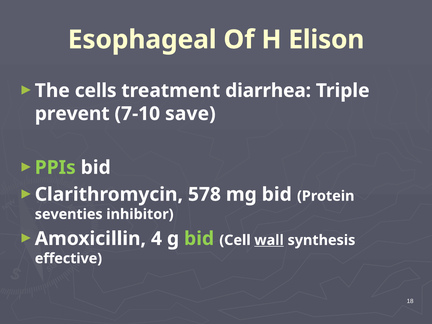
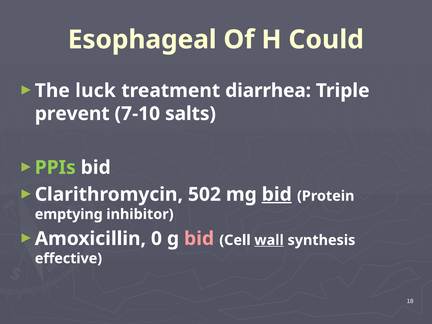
Elison: Elison -> Could (326, 40)
cells: cells -> luck (95, 91)
save: save -> salts (191, 114)
578: 578 -> 502 (204, 194)
bid underline: none -> present (277, 194)
seventies: seventies -> emptying (69, 214)
4: 4 -> 0 (156, 239)
bid colour: light green -> pink (199, 239)
